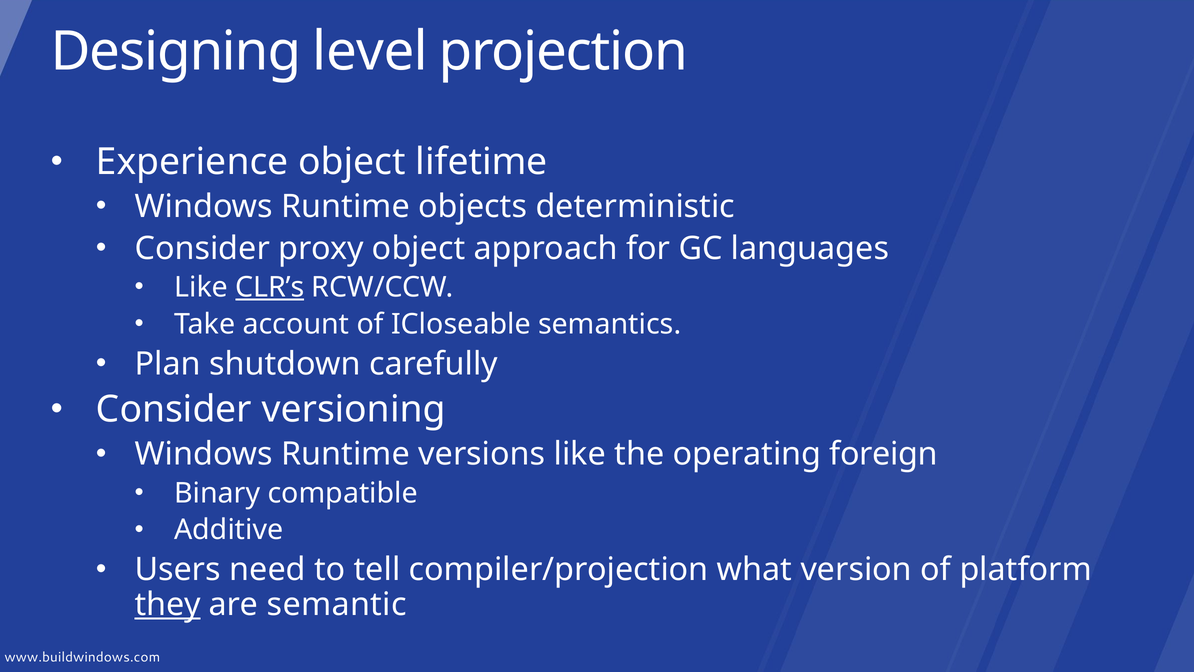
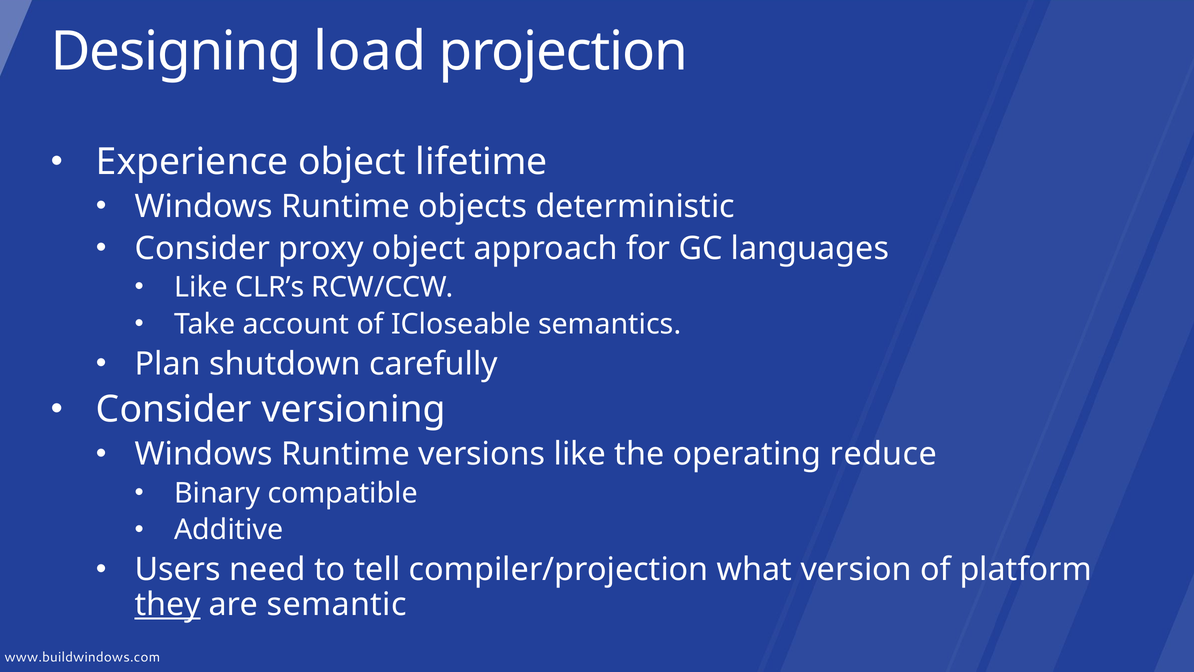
level: level -> load (370, 52)
CLR’s underline: present -> none (270, 287)
foreign: foreign -> reduce (883, 454)
